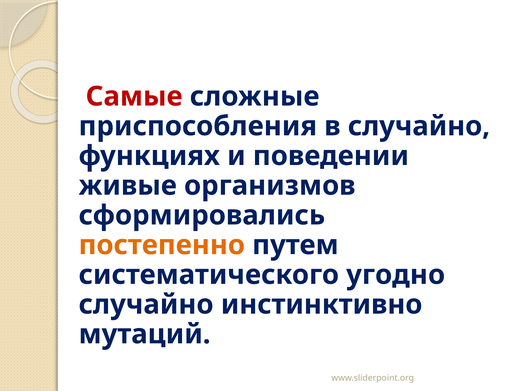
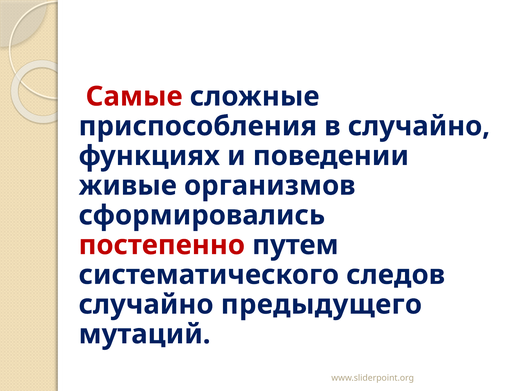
постепенно colour: orange -> red (162, 245)
угодно: угодно -> следов (396, 275)
инстинктивно: инстинктивно -> предыдущего (321, 305)
